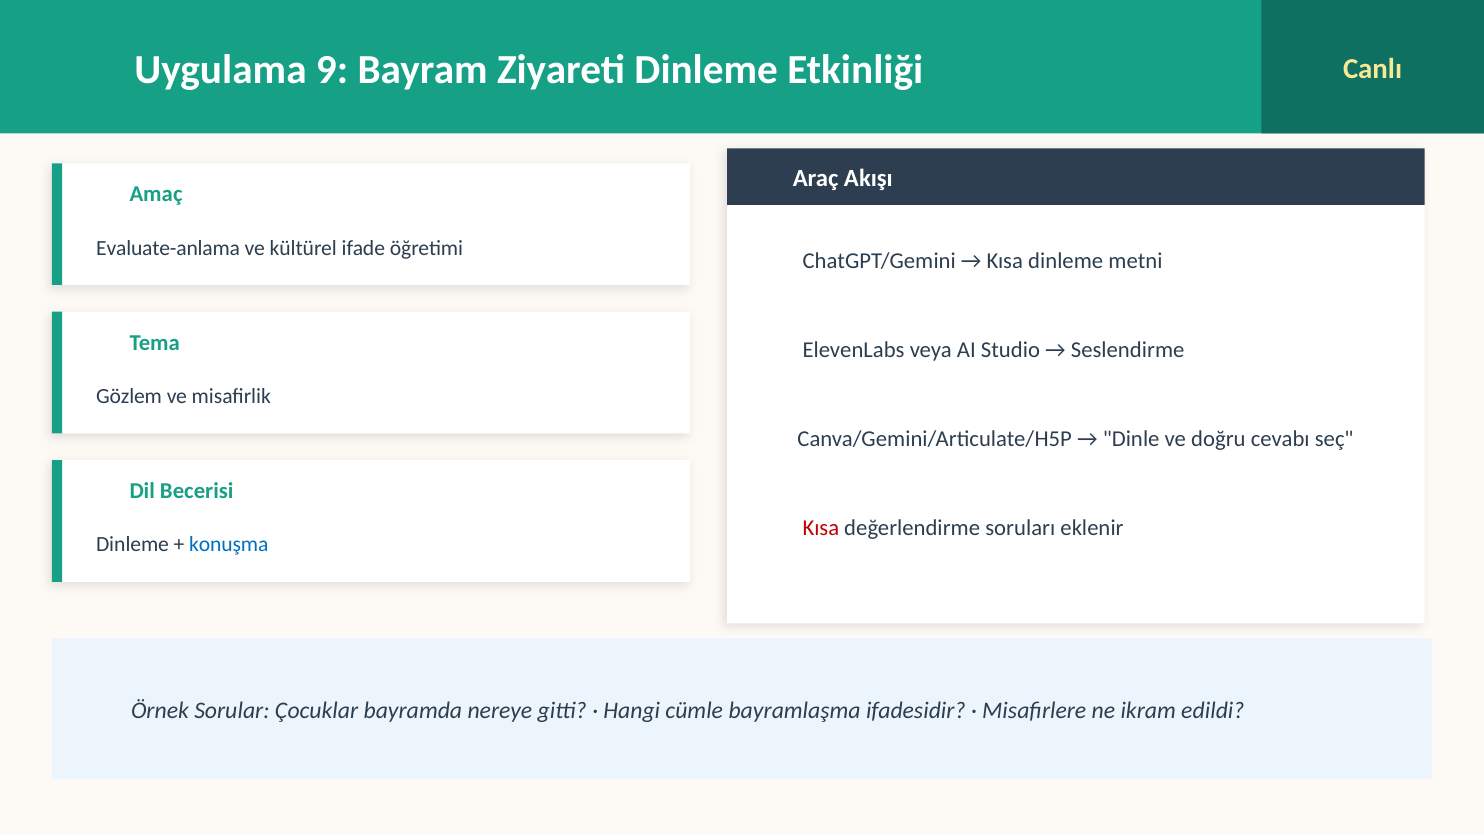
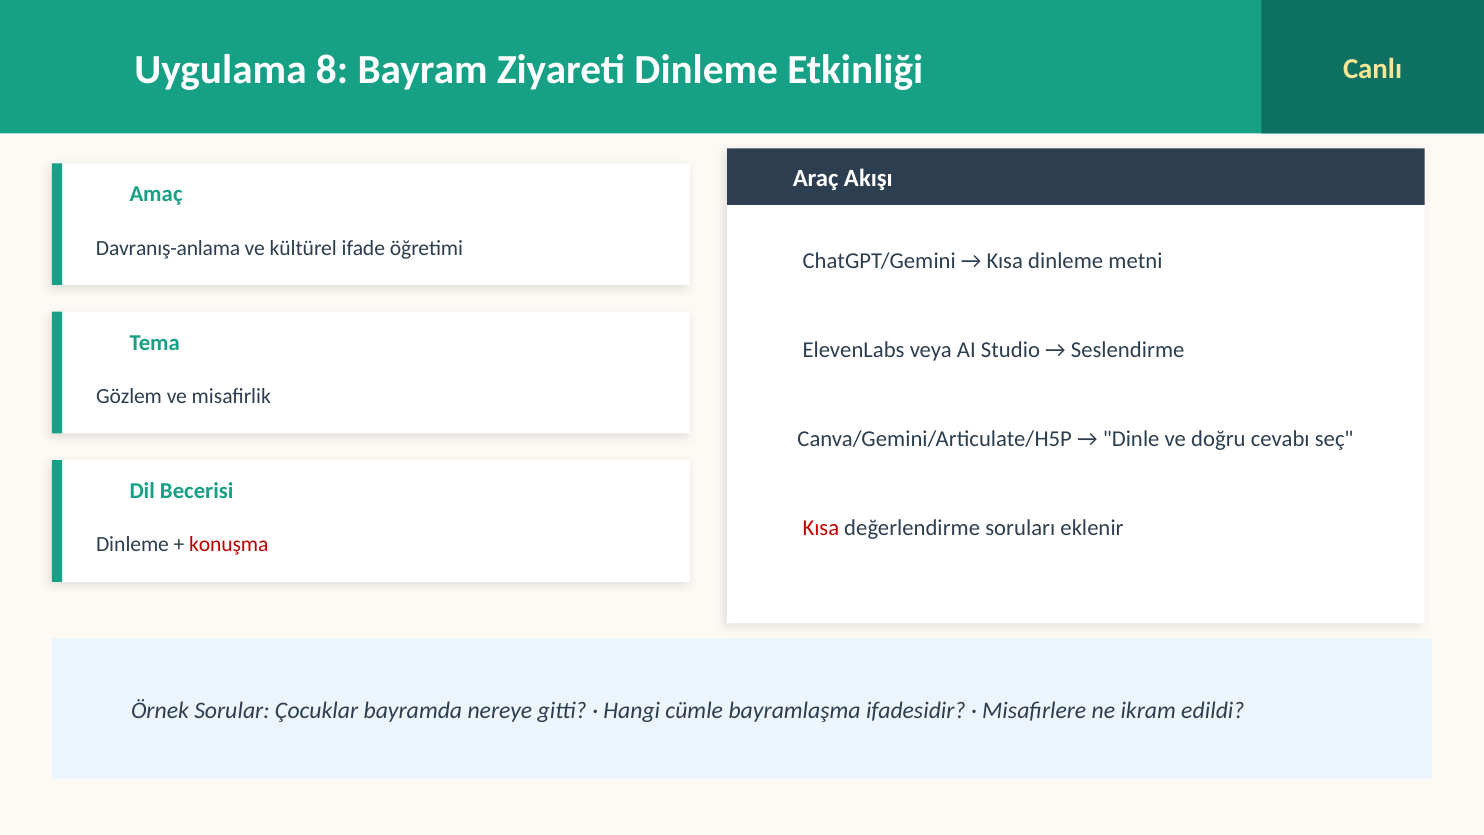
9: 9 -> 8 (332, 70)
Evaluate-anlama: Evaluate-anlama -> Davranış-anlama (168, 248)
konuşma colour: blue -> red (229, 545)
